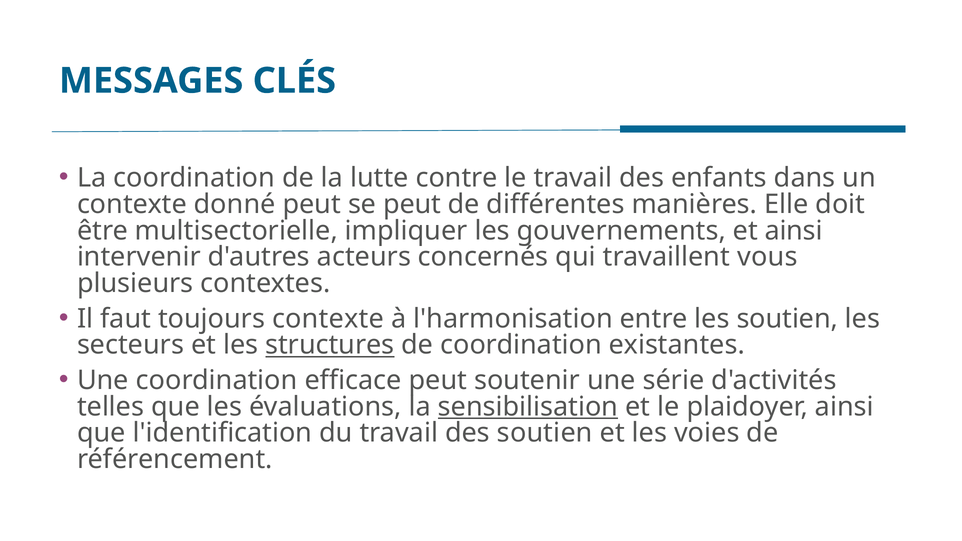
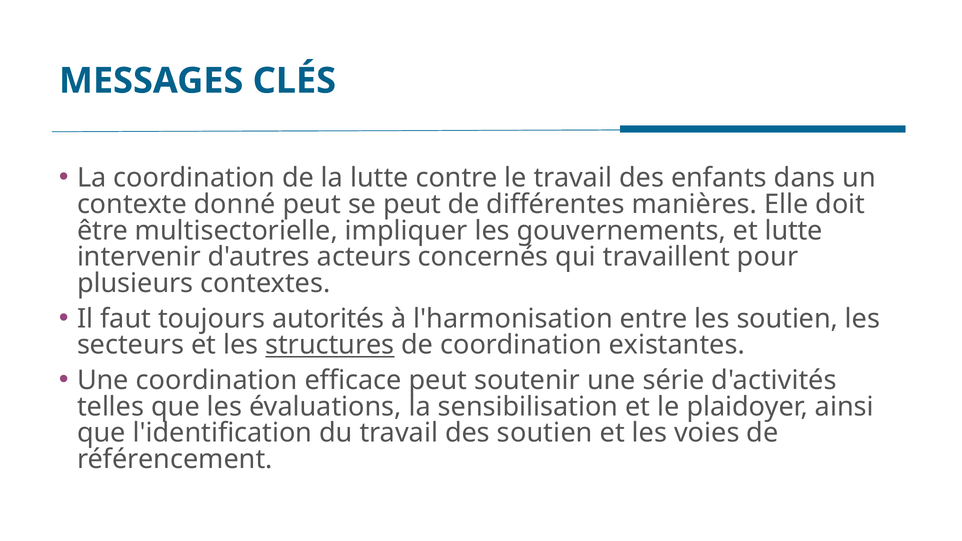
et ainsi: ainsi -> lutte (794, 231)
vous: vous -> pour (768, 257)
toujours contexte: contexte -> autorités (328, 319)
sensibilisation underline: present -> none (528, 407)
